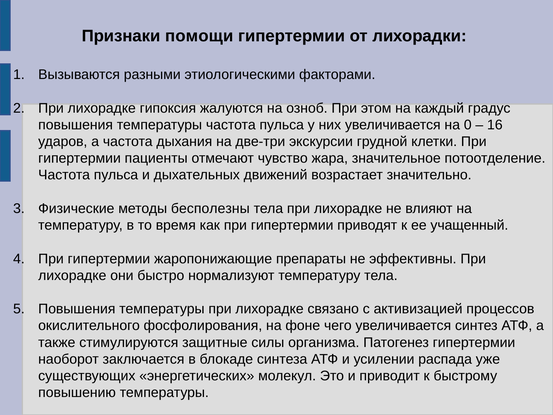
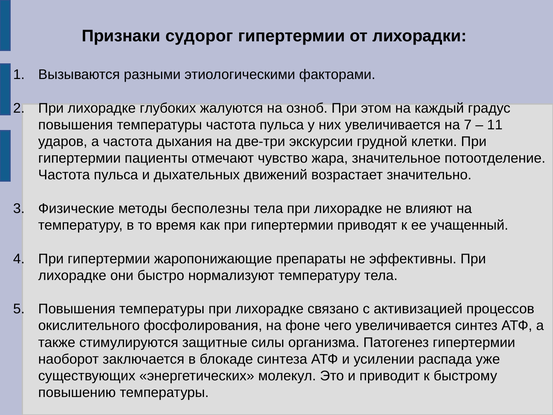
помощи: помощи -> судорог (199, 36)
гипоксия: гипоксия -> глубоких (168, 108)
0: 0 -> 7 (468, 125)
16: 16 -> 11 (495, 125)
